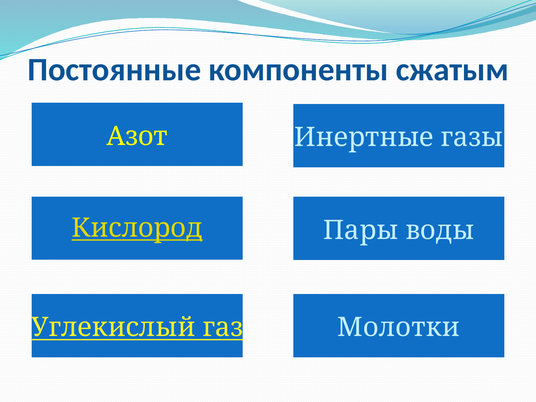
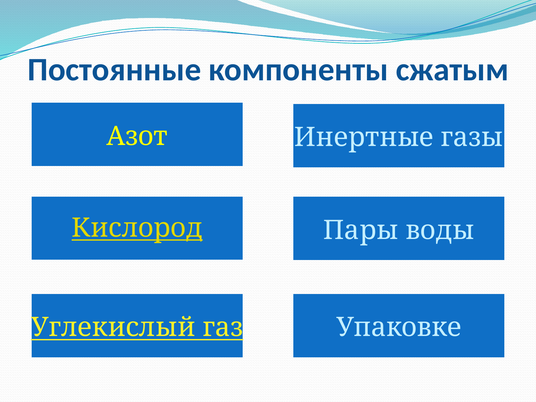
Молотки: Молотки -> Упаковке (399, 327)
